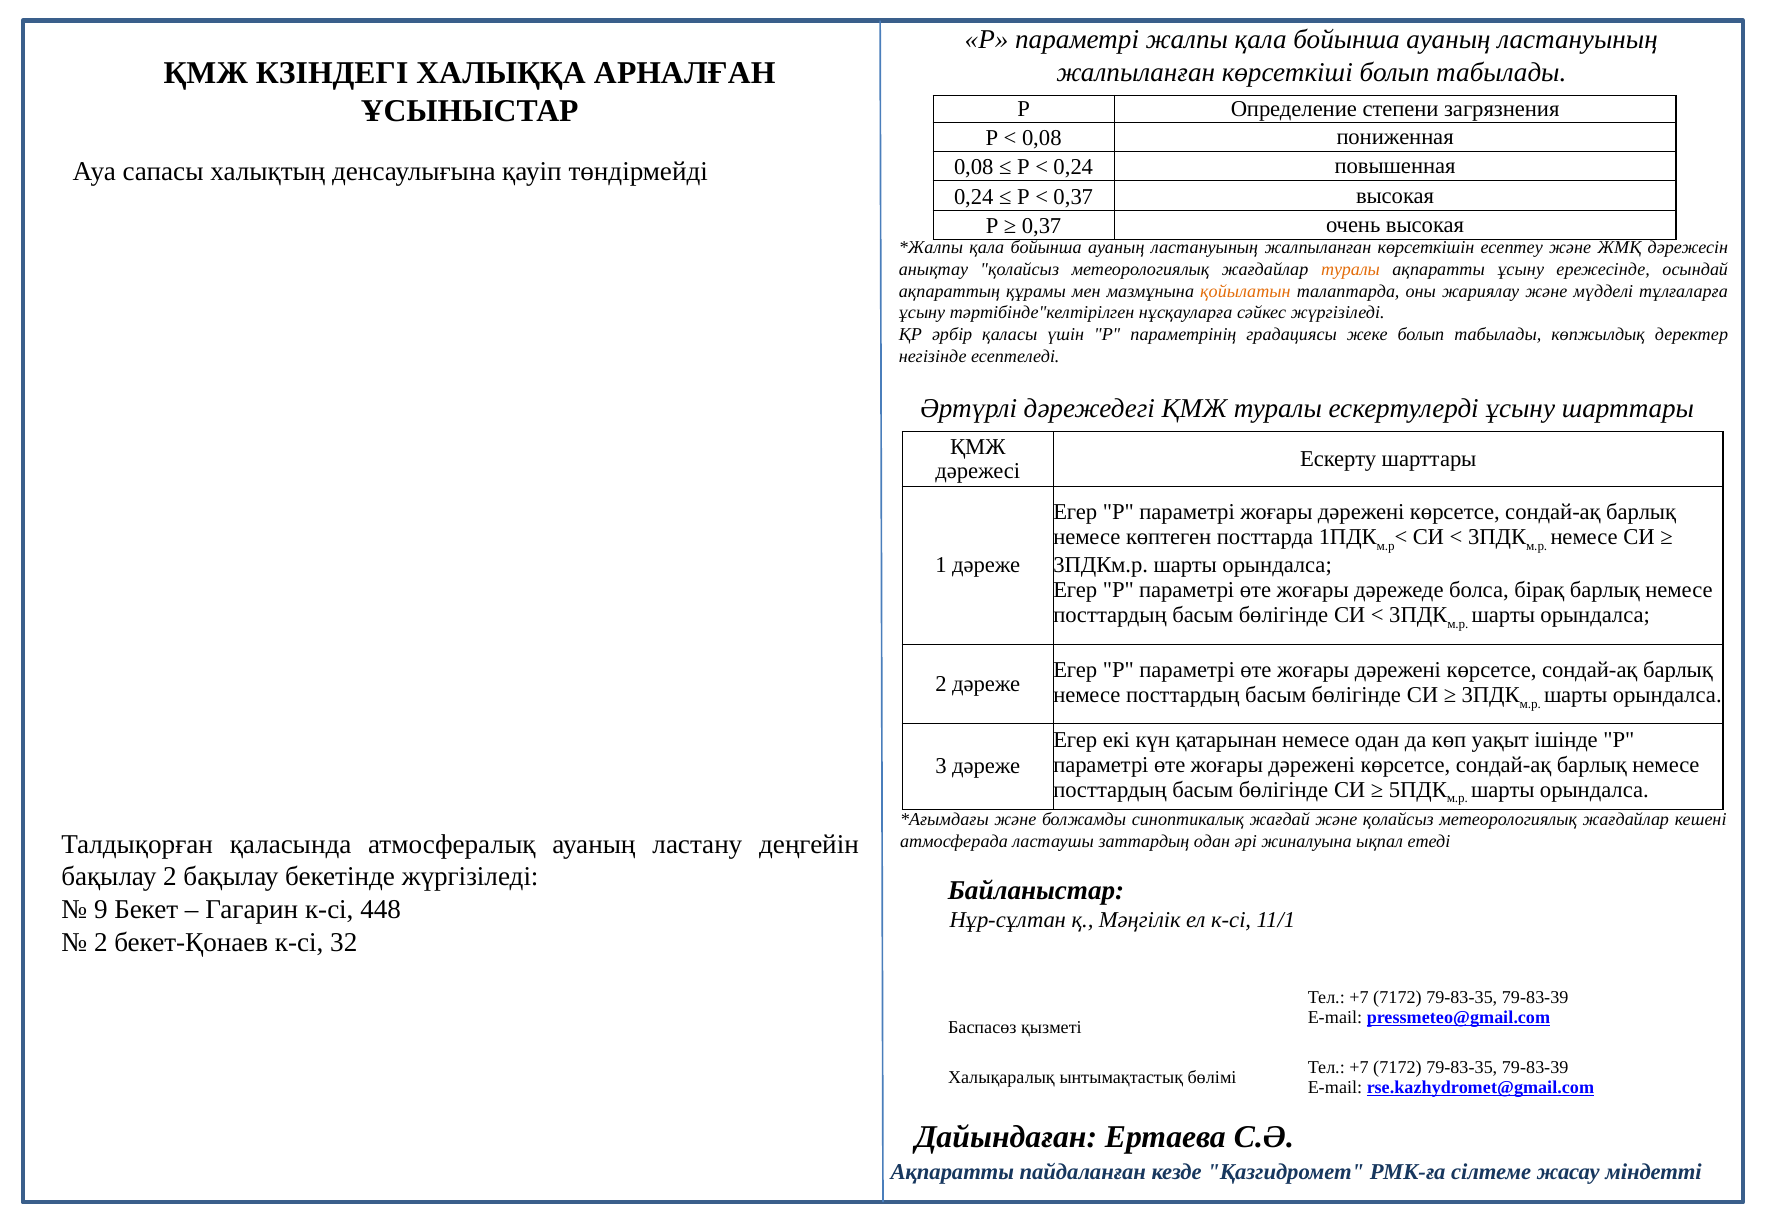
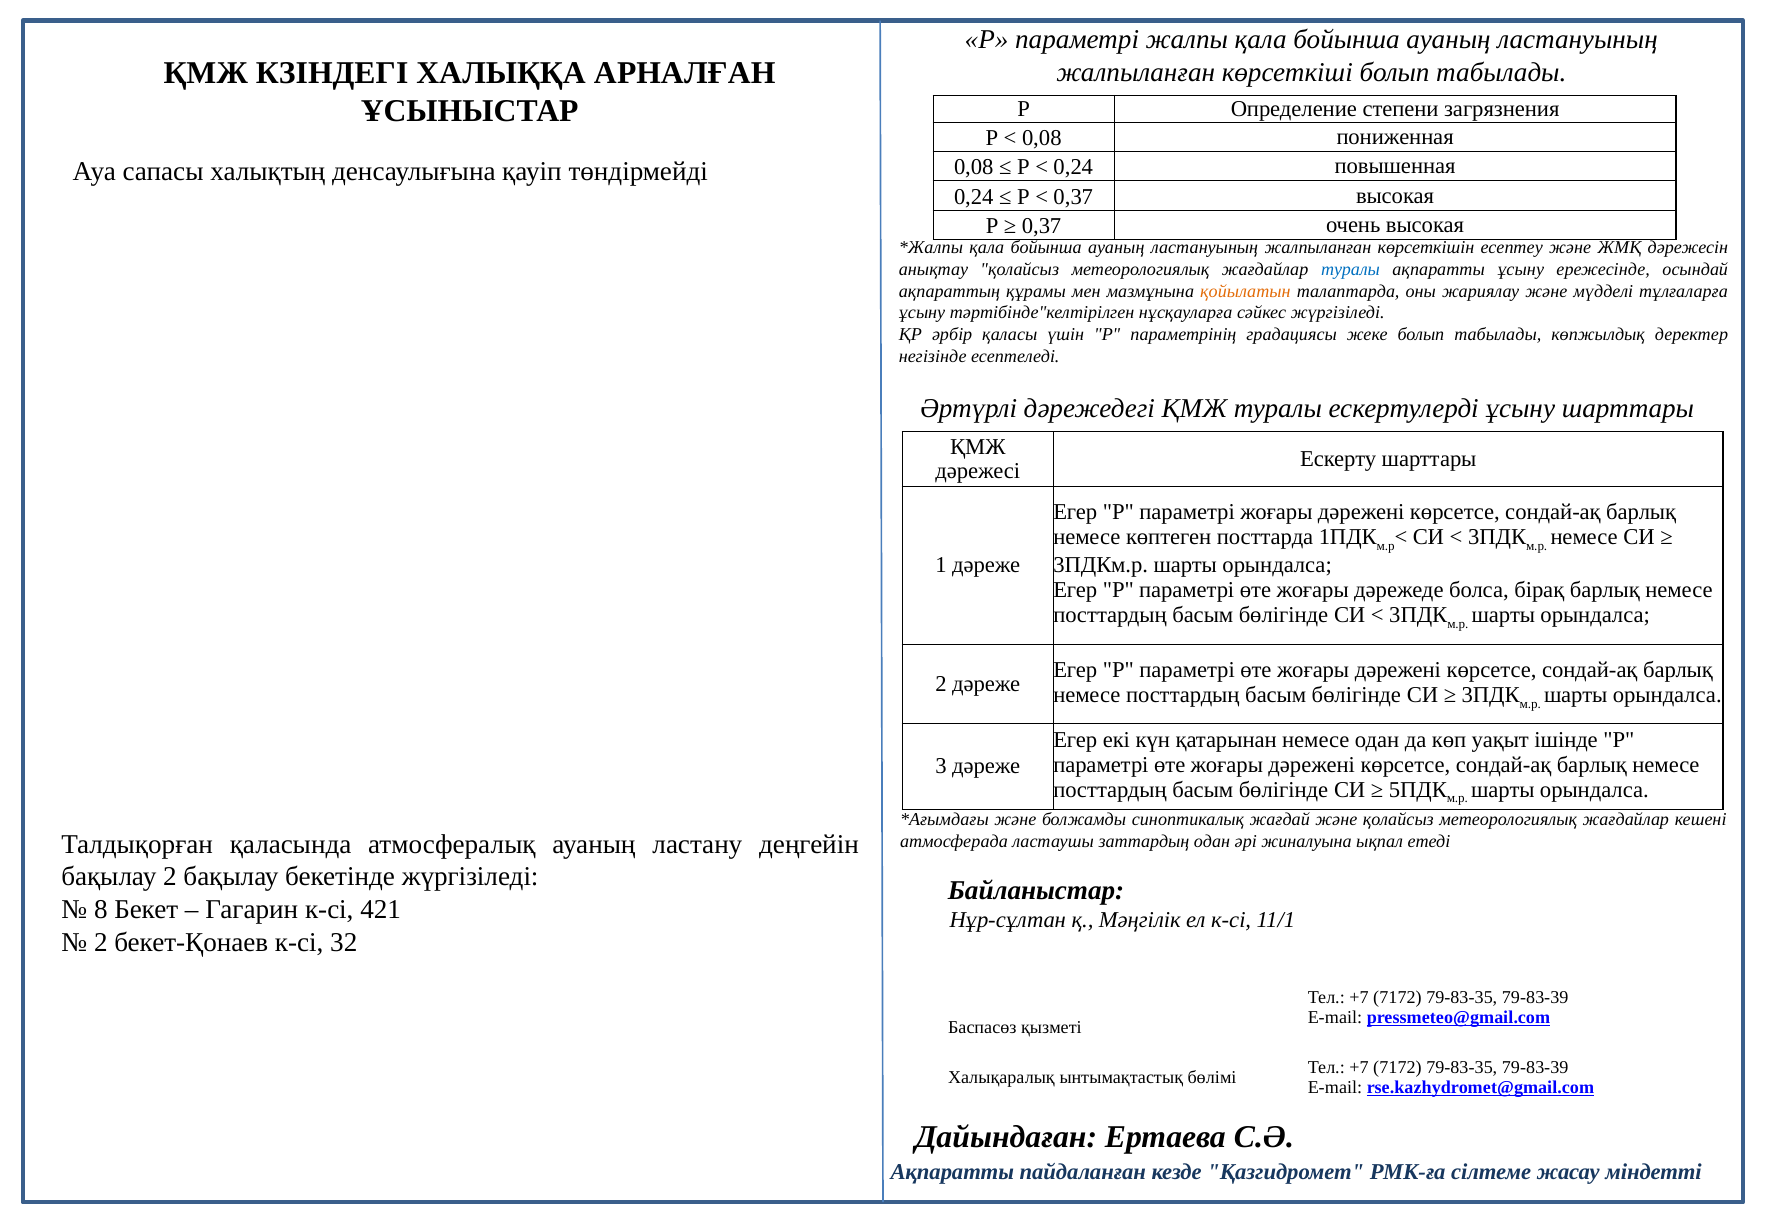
туралы colour: orange -> blue (1351, 269)
9: 9 -> 8 (101, 909)
448: 448 -> 421 (381, 909)
